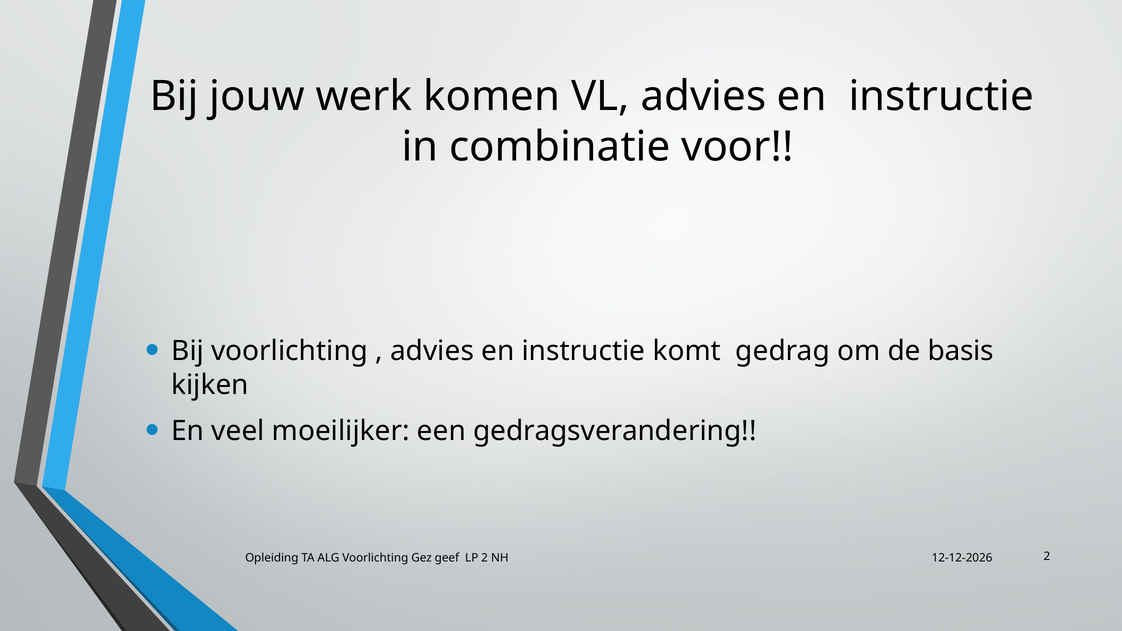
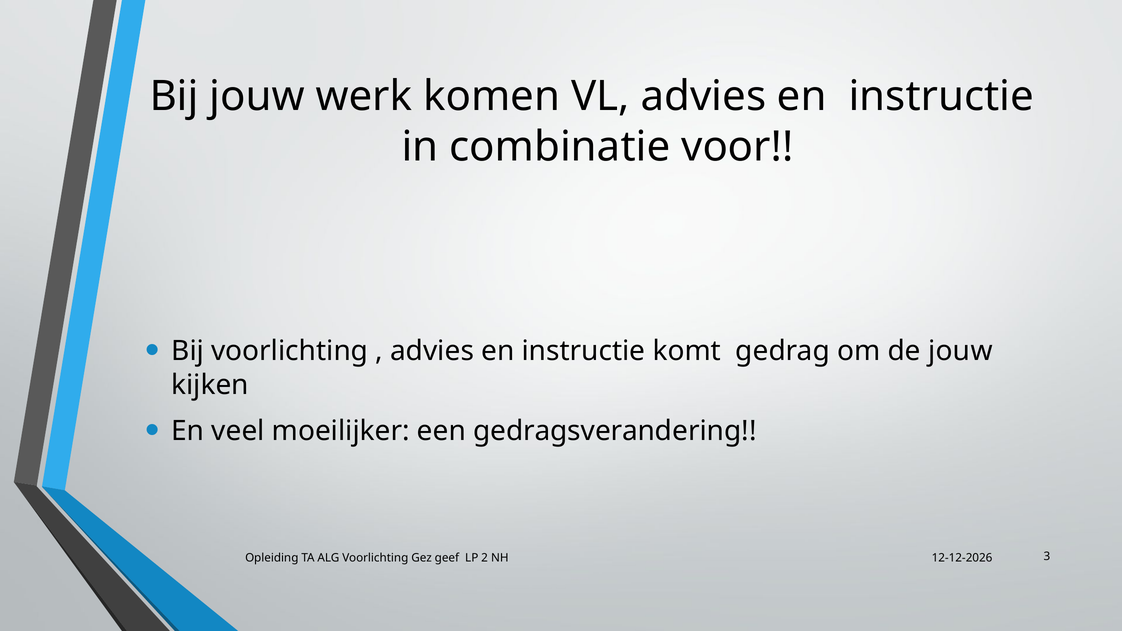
de basis: basis -> jouw (960, 351)
NH 2: 2 -> 3 (1047, 557)
